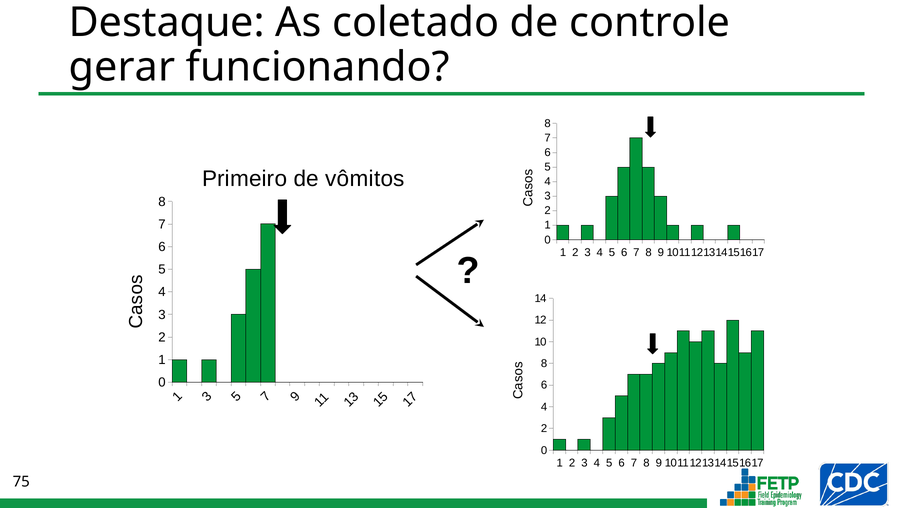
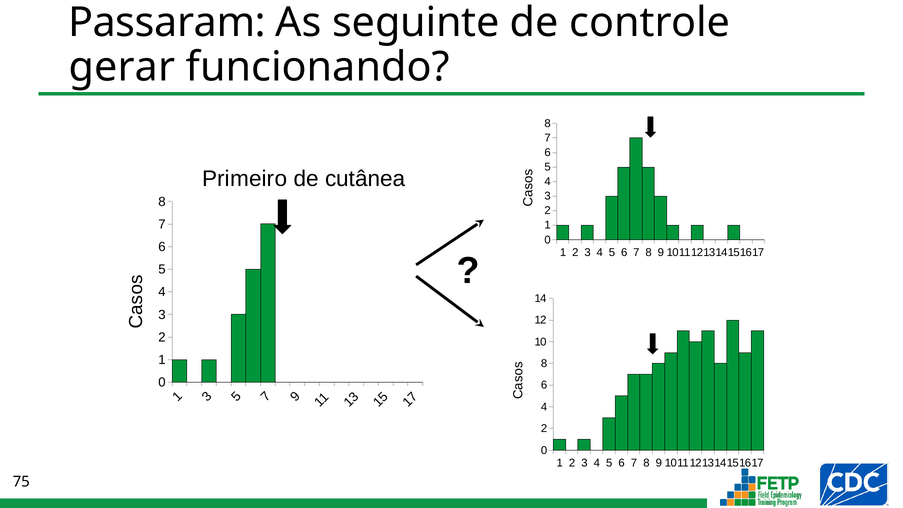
Destaque: Destaque -> Passaram (167, 22)
coletado: coletado -> seguinte (416, 22)
vômitos: vômitos -> cutânea (365, 179)
